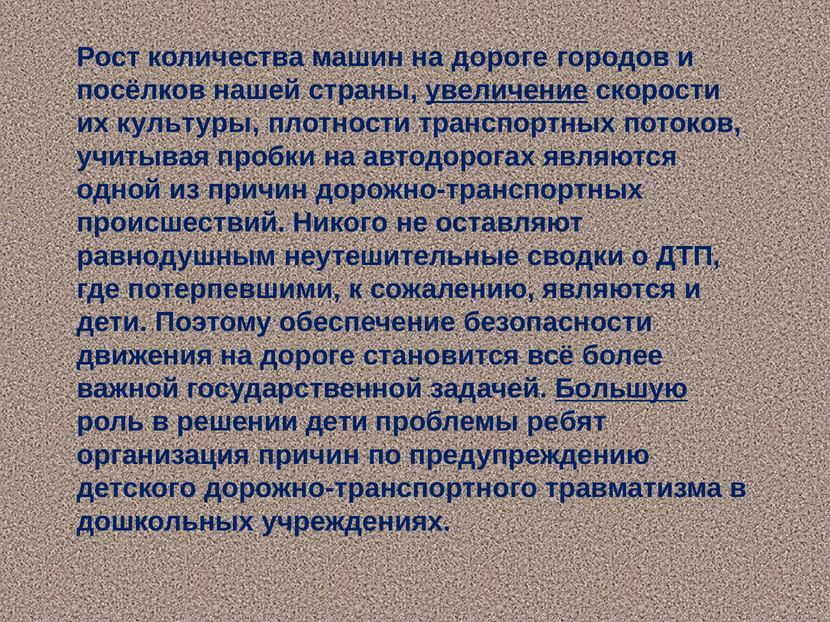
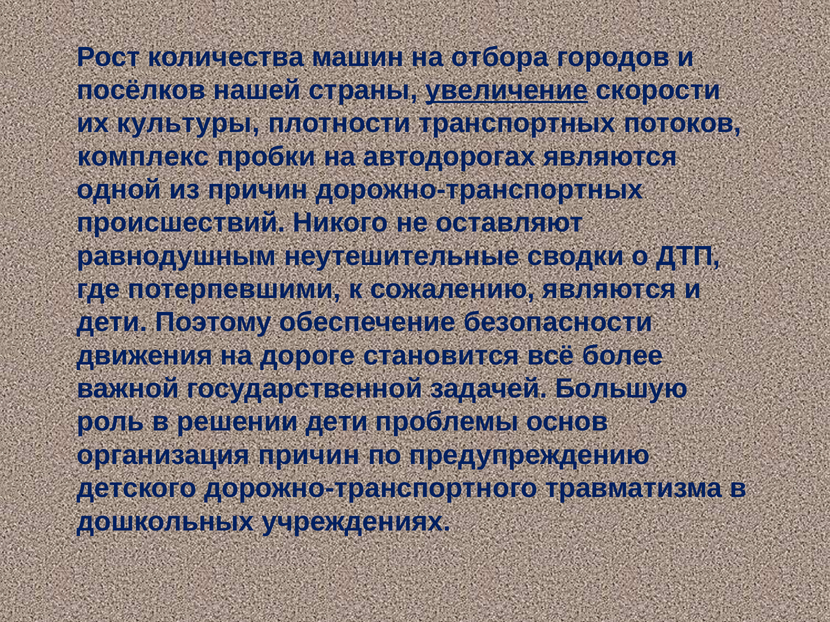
машин на дороге: дороге -> отбора (500, 57)
учитывая: учитывая -> комплекс (143, 157)
Большую underline: present -> none (621, 389)
ребят: ребят -> основ (567, 422)
